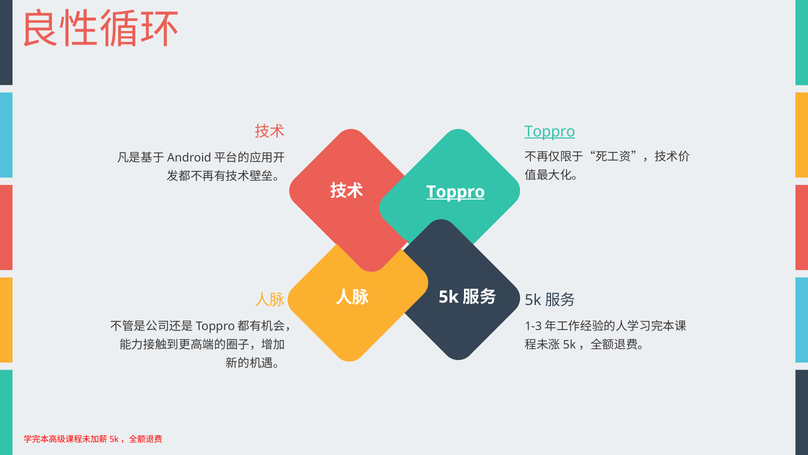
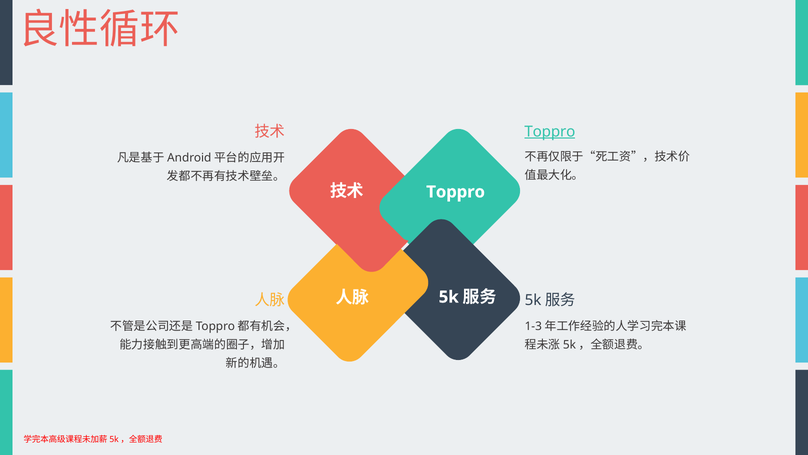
Toppro underline: present -> none (456, 192)
